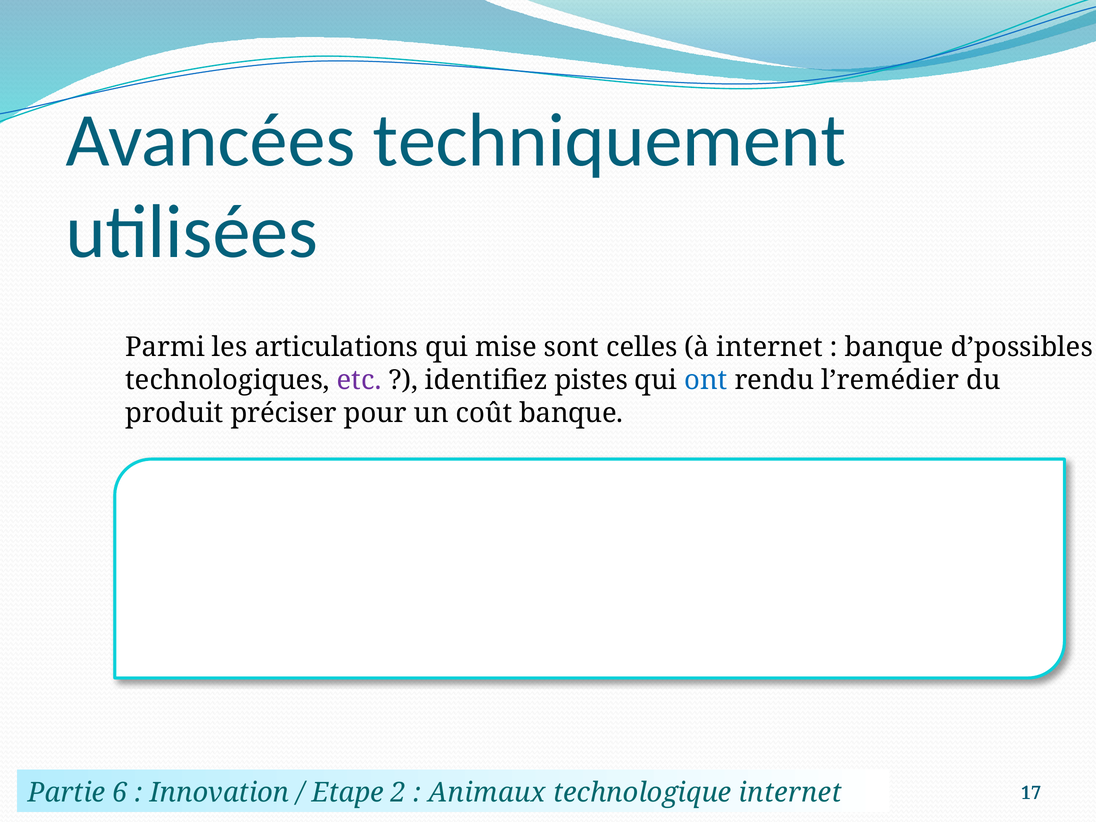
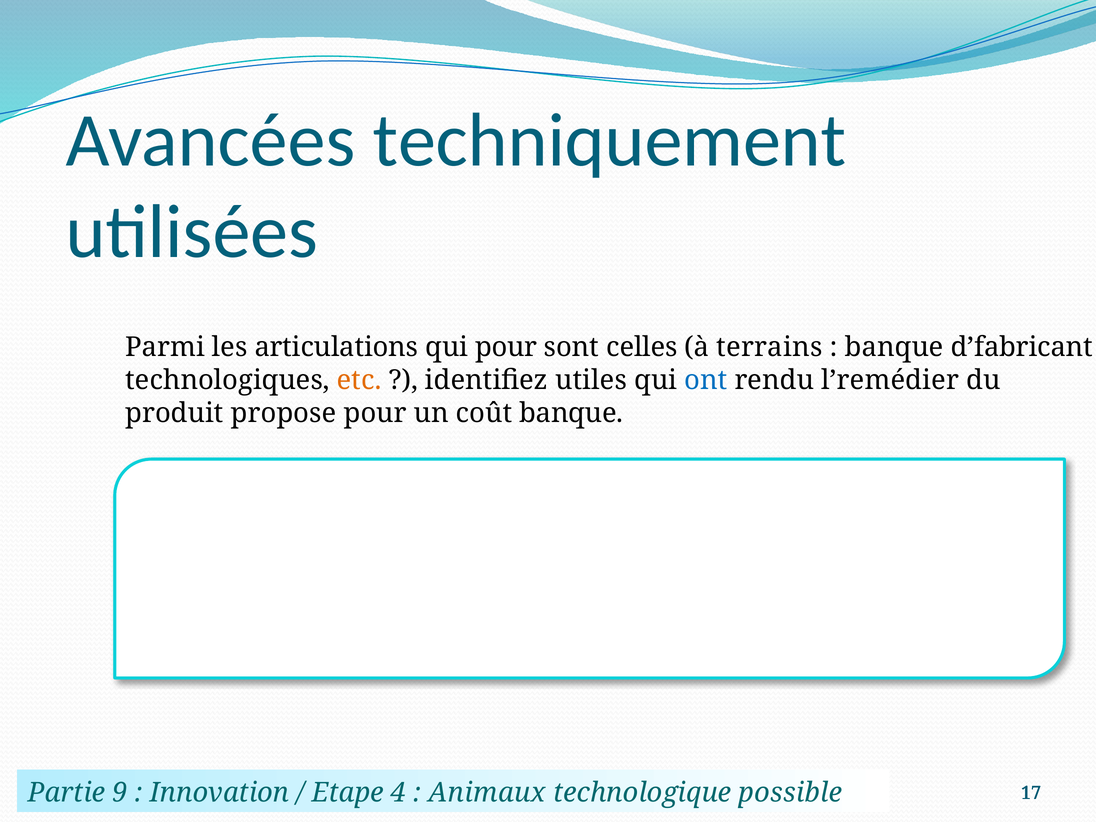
qui mise: mise -> pour (506, 347)
à internet: internet -> terrains (769, 347)
d’possibles: d’possibles -> d’fabricant (1022, 347)
etc colour: purple -> orange (359, 380)
pistes: pistes -> utiles (591, 380)
préciser: préciser -> propose (284, 413)
6: 6 -> 9 (120, 793)
2: 2 -> 4 (399, 793)
technologique internet: internet -> possible (790, 793)
